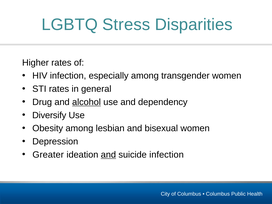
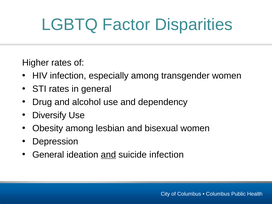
Stress: Stress -> Factor (126, 25)
alcohol underline: present -> none (86, 102)
Greater: Greater -> General (48, 155)
